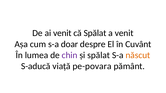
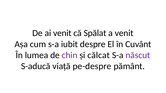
doar: doar -> iubit (69, 44)
și spălat: spălat -> călcat (99, 55)
născut colour: orange -> purple (138, 55)
pe-povara: pe-povara -> pe-despre (92, 66)
